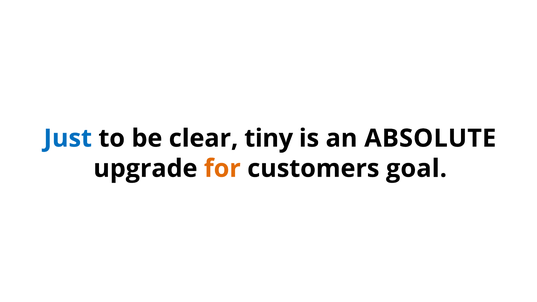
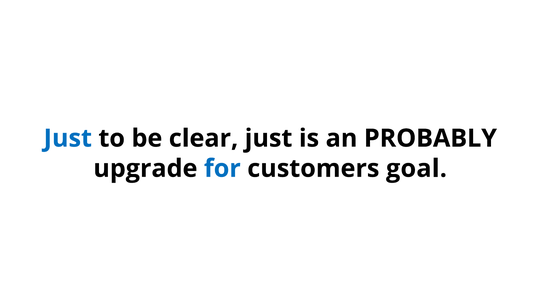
clear tiny: tiny -> just (269, 138)
ABSOLUTE: ABSOLUTE -> PROBABLY (430, 138)
for colour: orange -> blue (222, 169)
